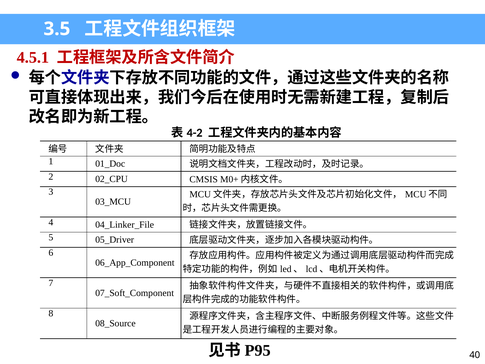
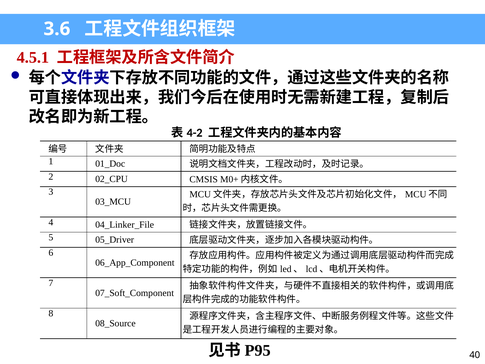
3.5: 3.5 -> 3.6 (57, 29)
